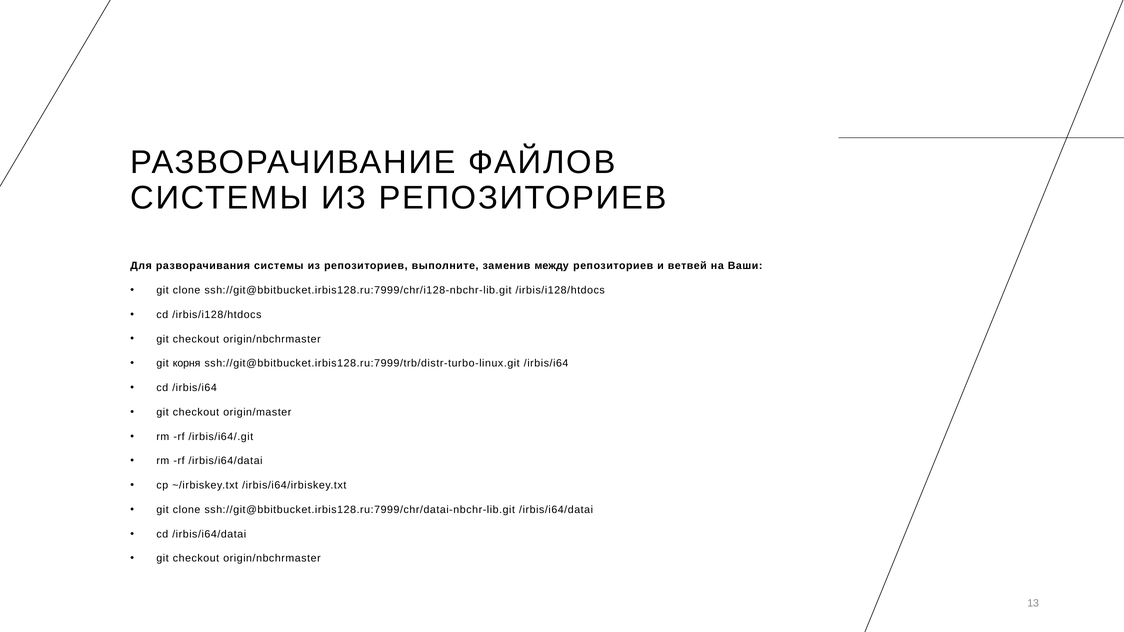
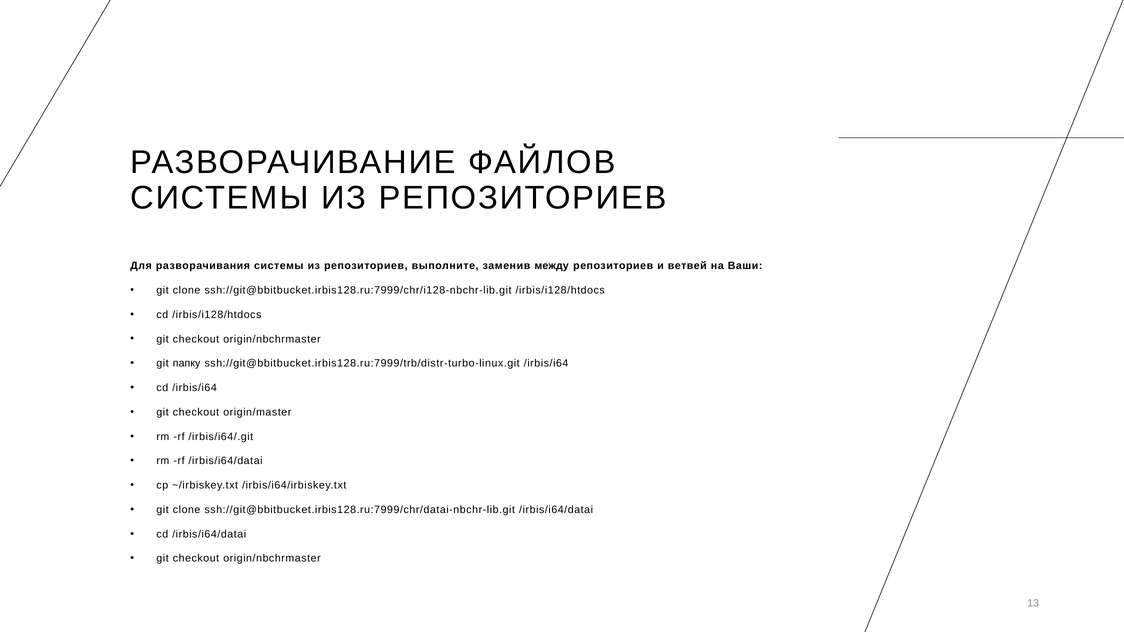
корня: корня -> папку (187, 364)
